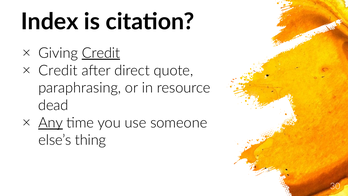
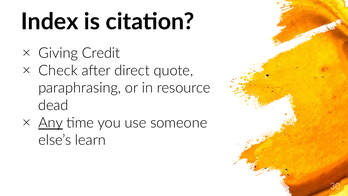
Credit underline: present -> none (101, 53)
Credit: Credit -> Check (58, 70)
thing: thing -> learn (90, 140)
